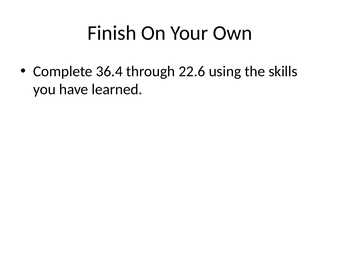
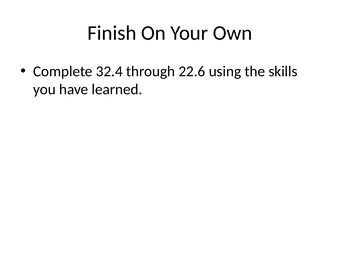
36.4: 36.4 -> 32.4 (109, 71)
